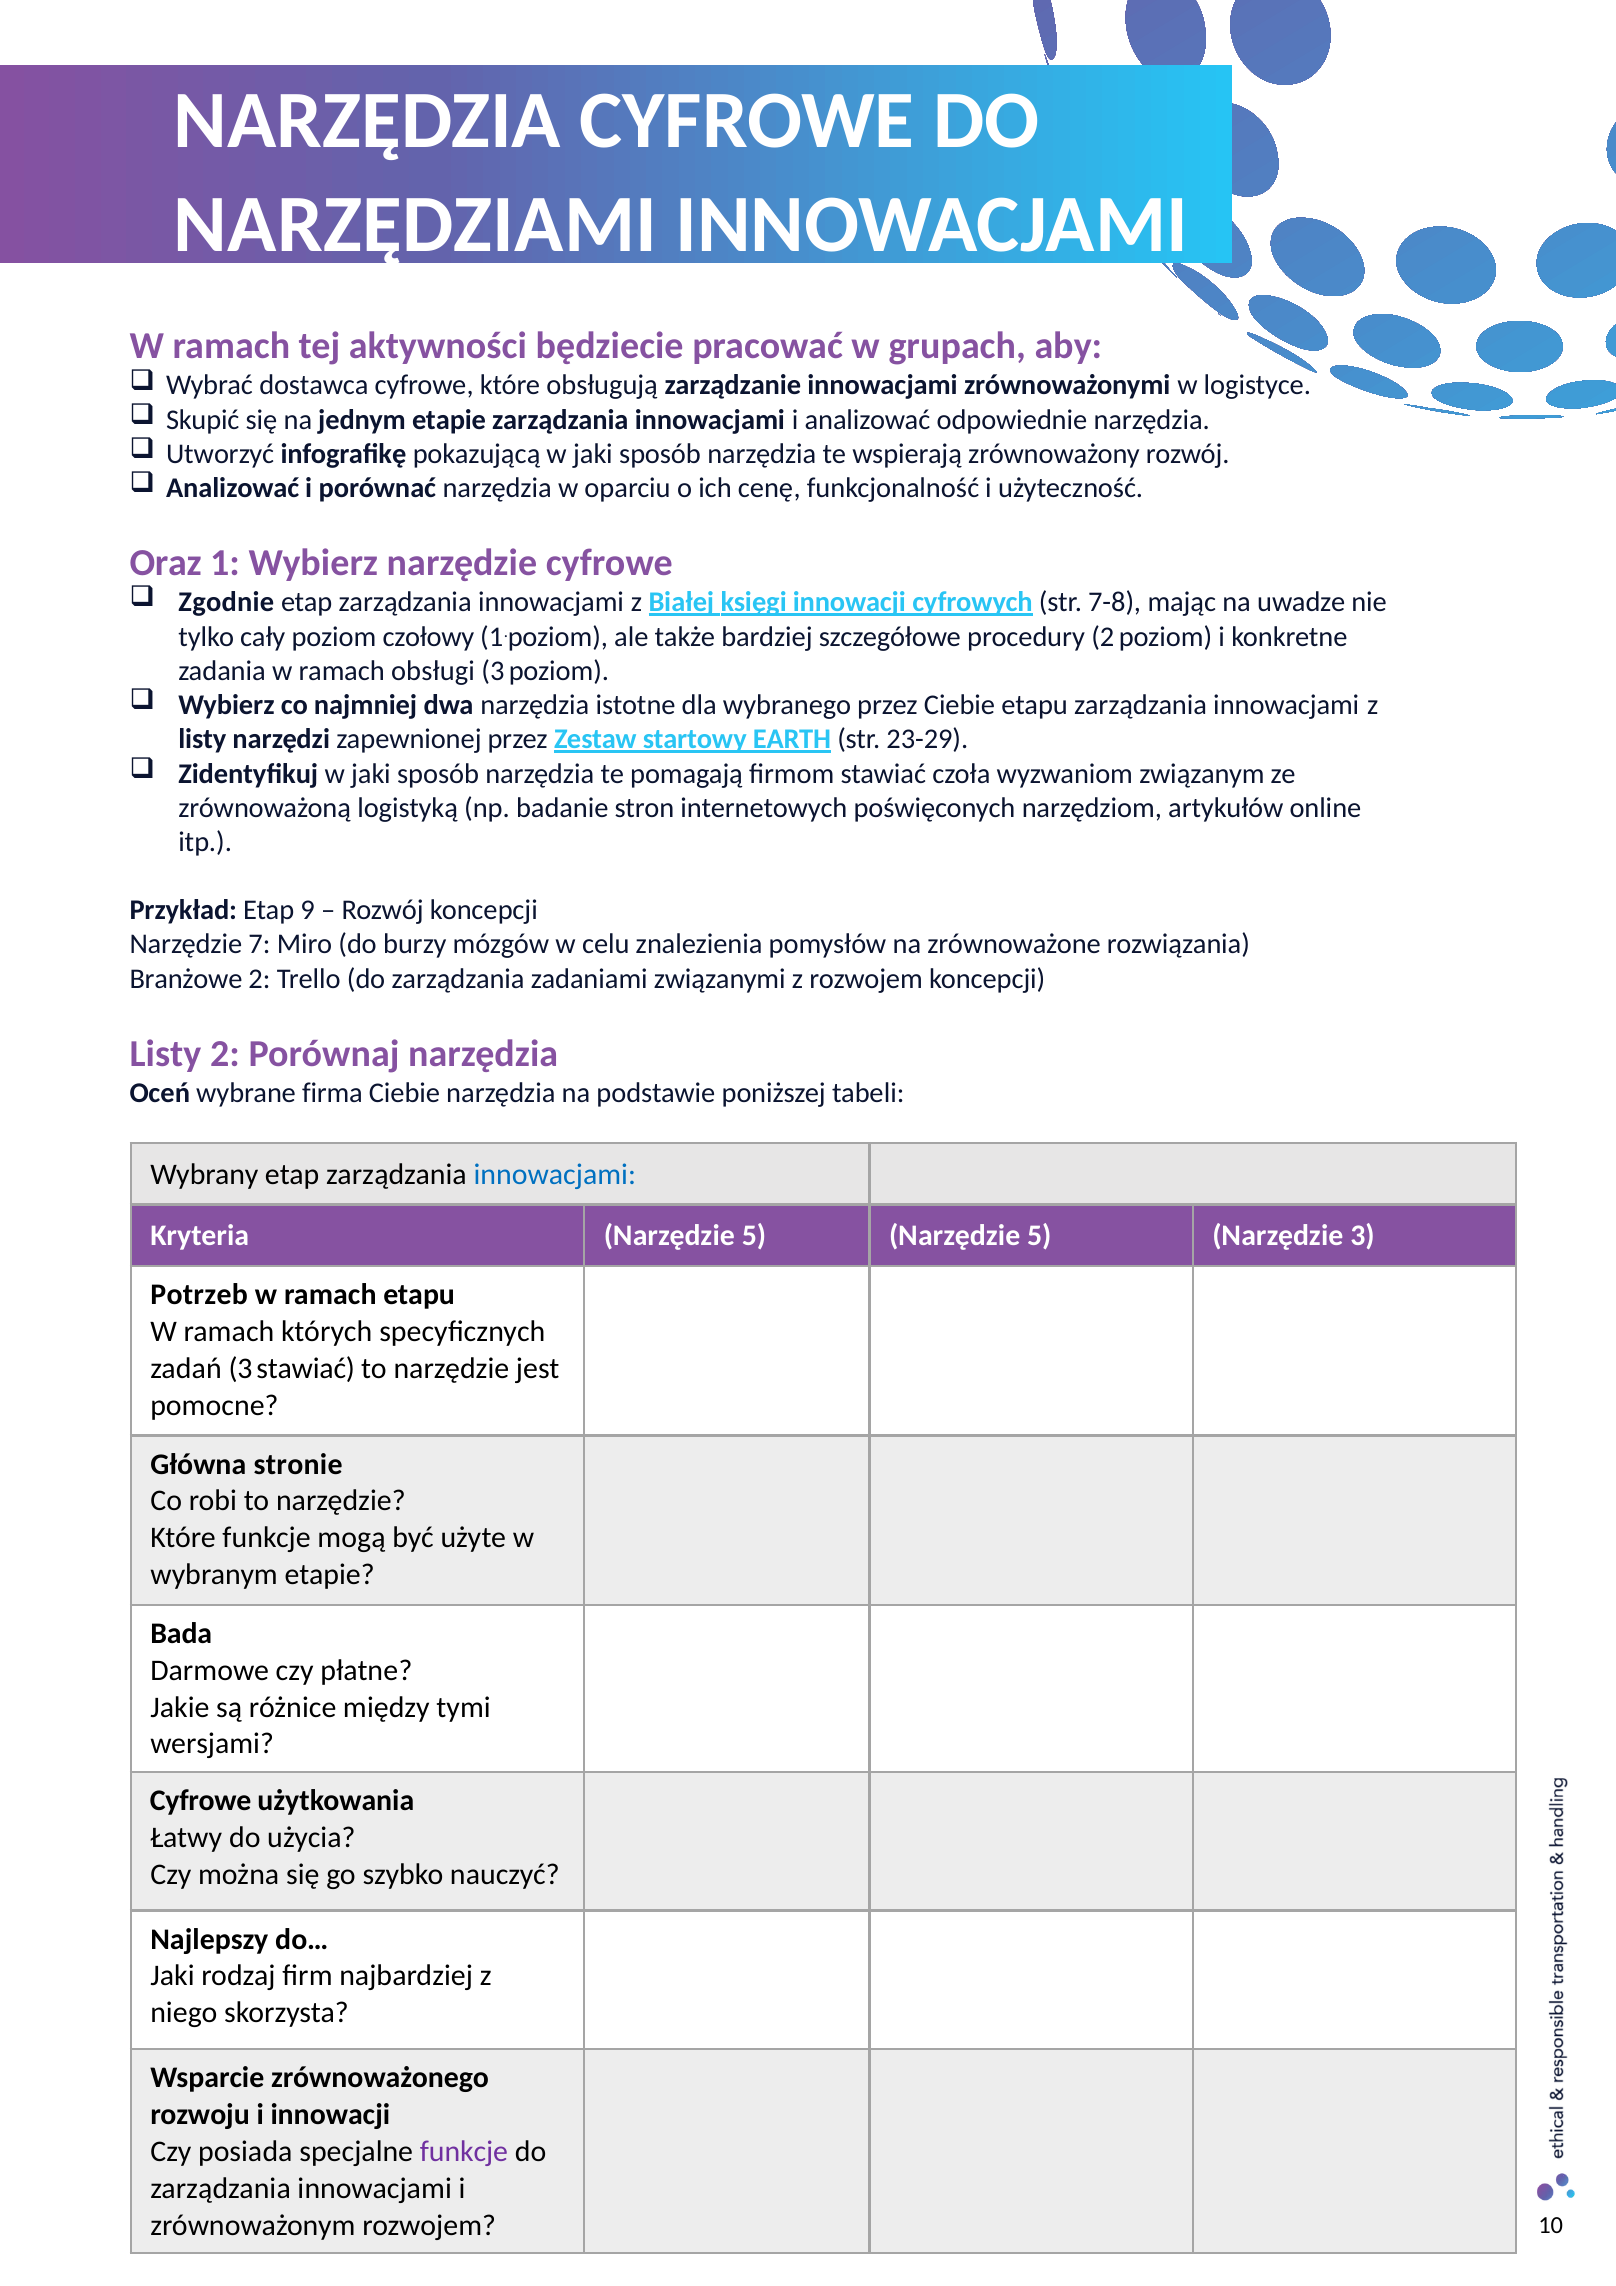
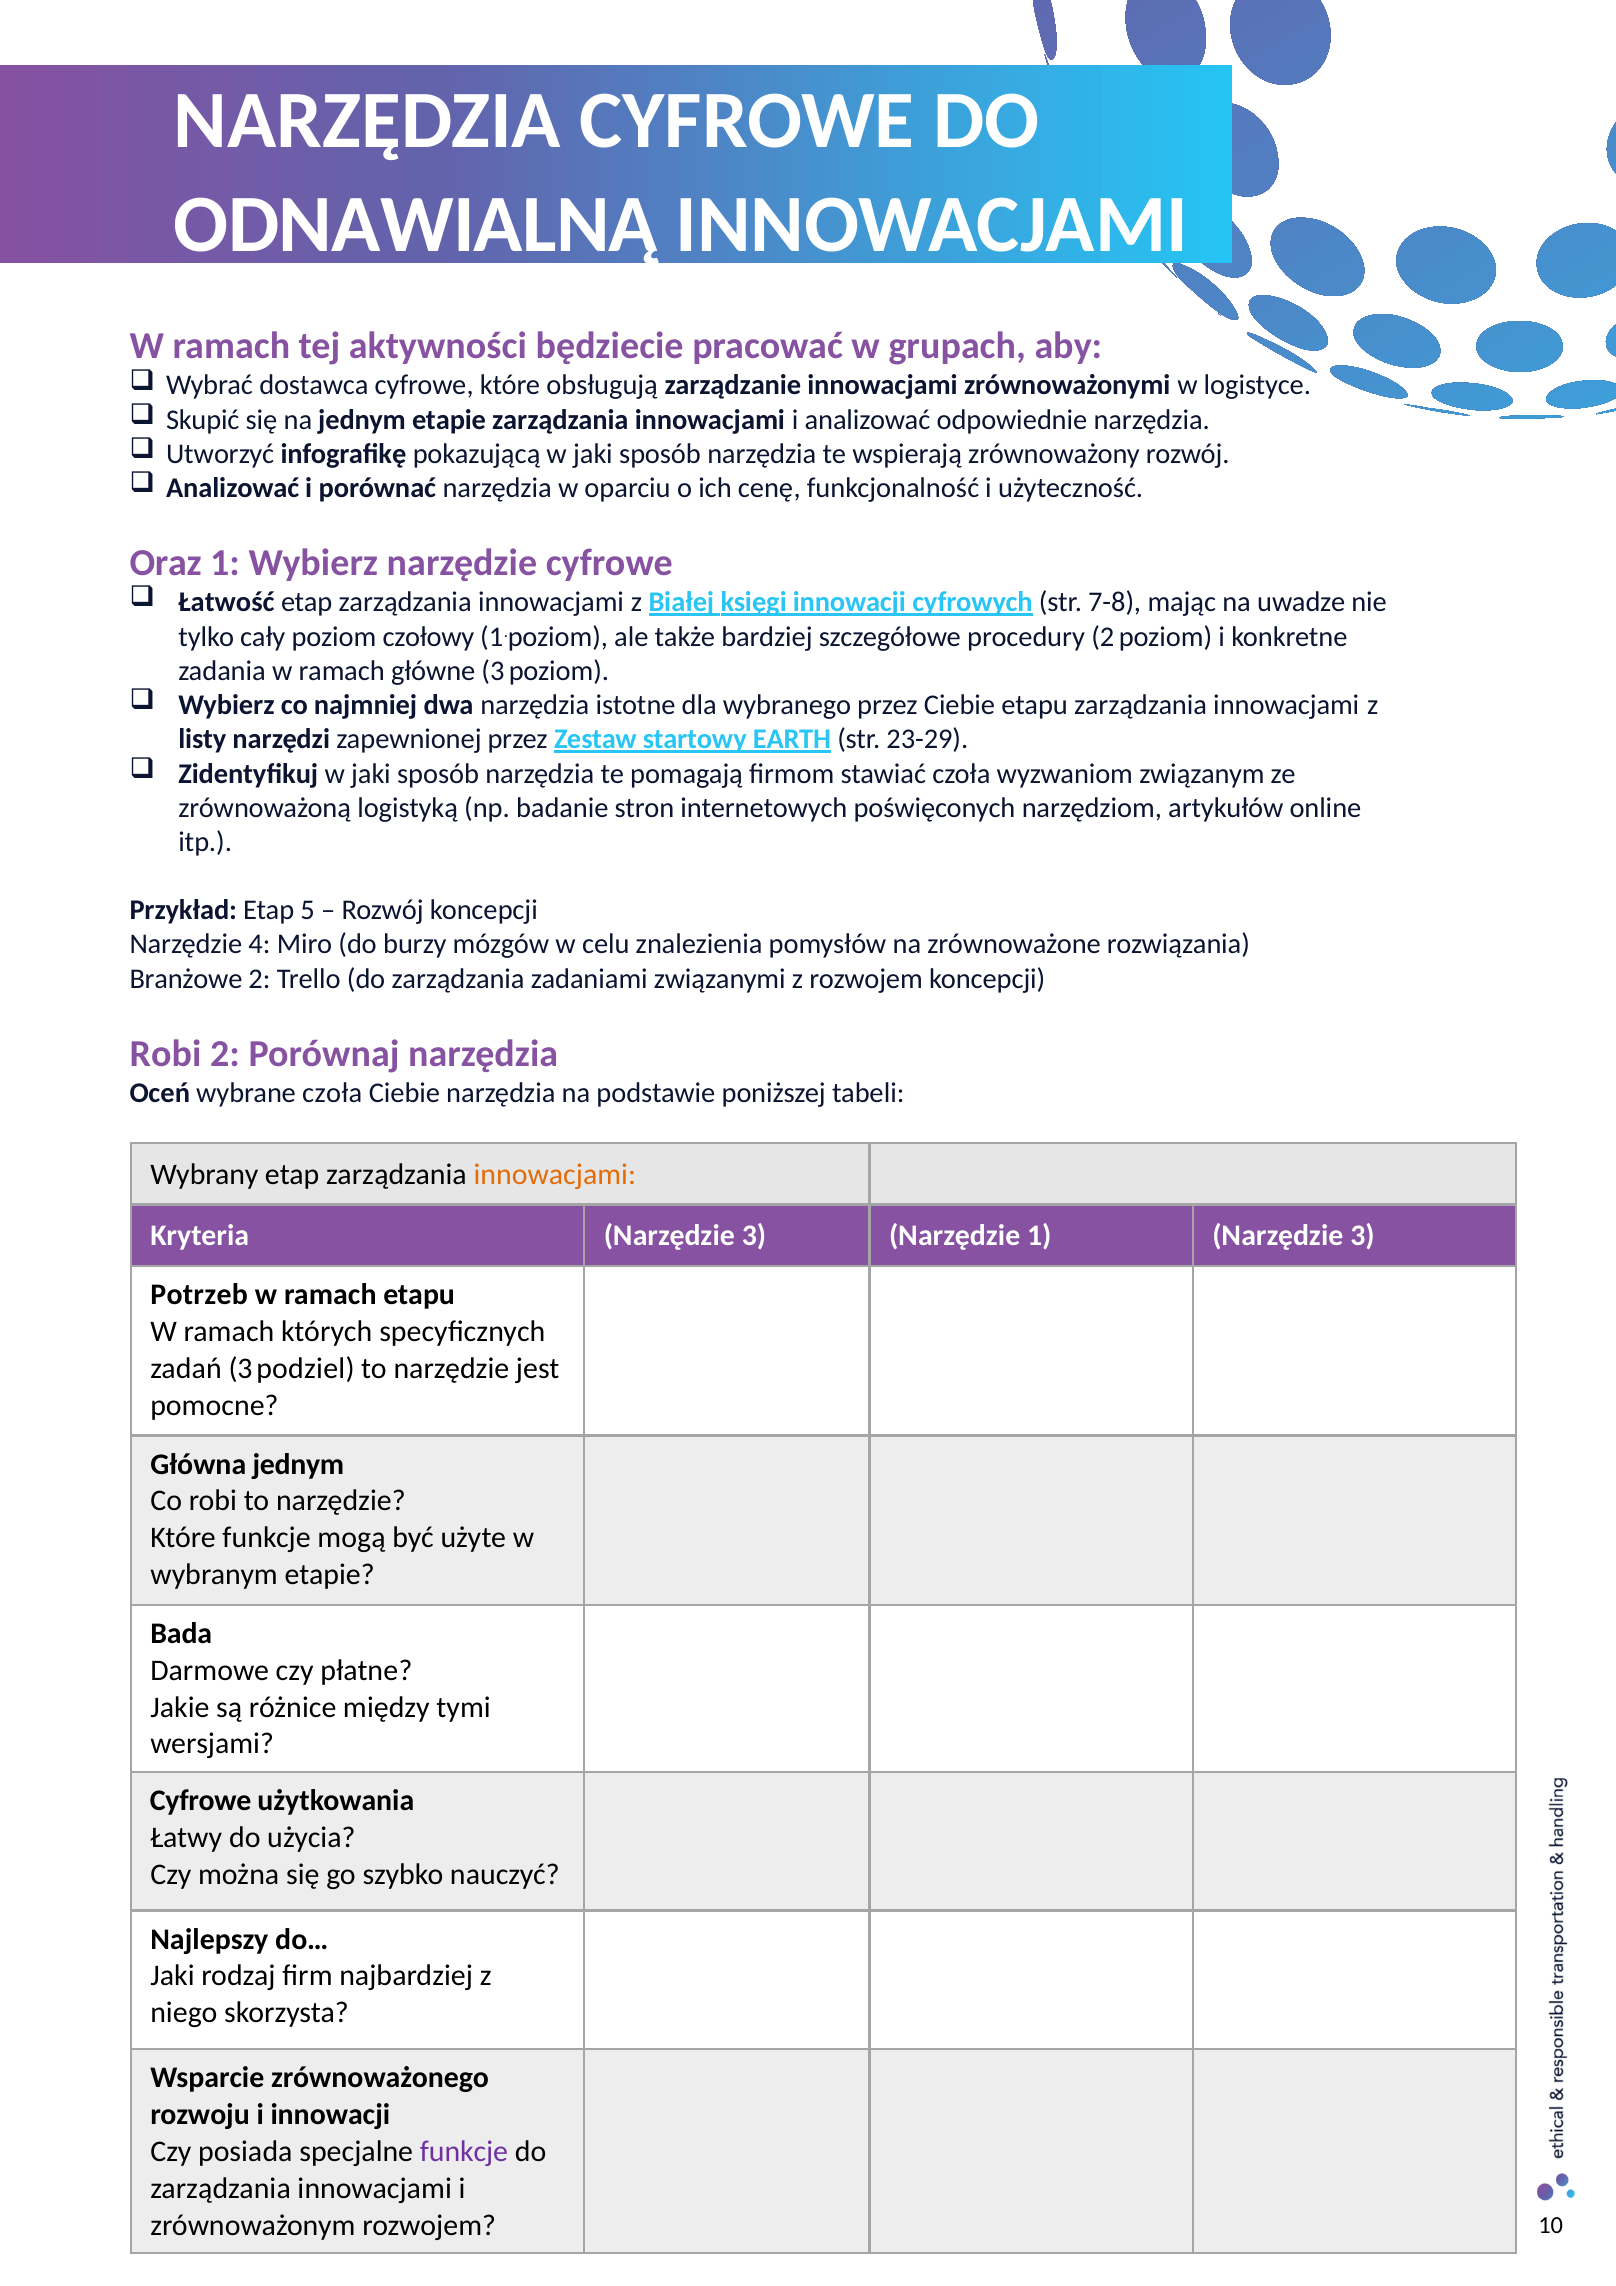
NARZĘDZIAMI: NARZĘDZIAMI -> ODNAWIALNĄ (416, 224)
Zgodnie: Zgodnie -> Łatwość (226, 602)
obsługi: obsługi -> główne (433, 671)
9: 9 -> 5 (308, 910)
7: 7 -> 4 (259, 944)
Listy: Listy -> Robi (165, 1053)
wybrane firma: firma -> czoła (332, 1093)
innowacjami colour: blue -> orange (555, 1174)
Kryteria Narzędzie 5: 5 -> 3 (754, 1236)
5: 5 -> 1 (1039, 1236)
3 stawiać: stawiać -> podziel (305, 1368)
Główna stronie: stronie -> jednym (298, 1464)
